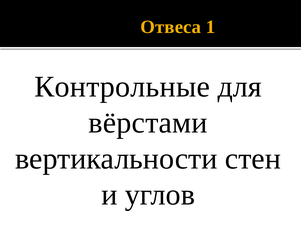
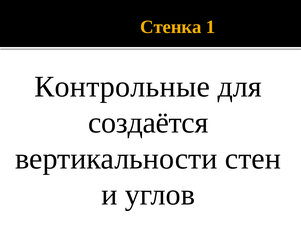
Отвеса: Отвеса -> Стенка (171, 27)
вёрстами: вёрстами -> создаётся (148, 123)
